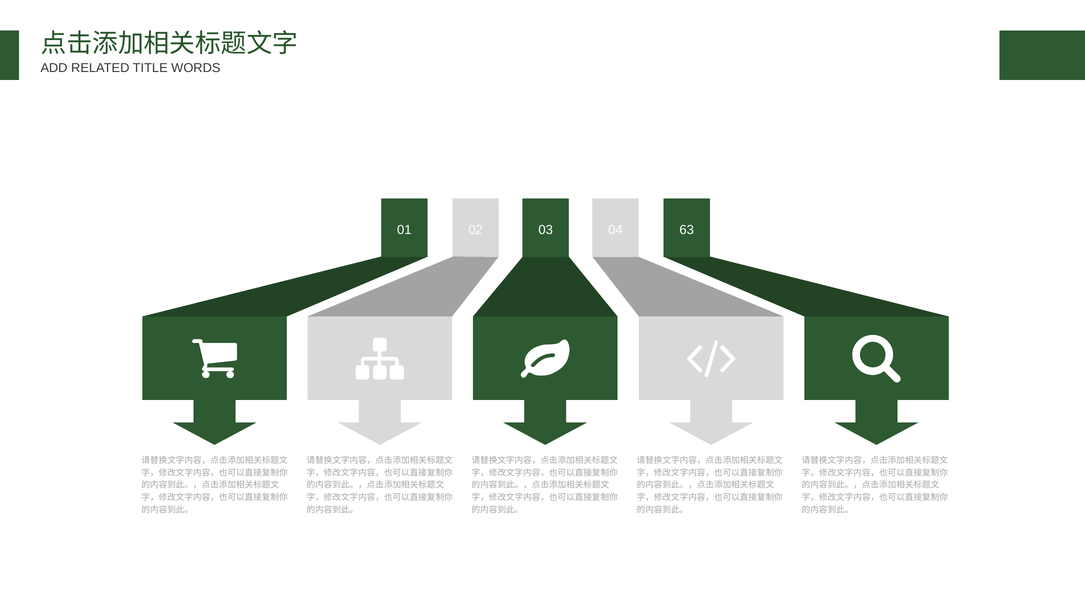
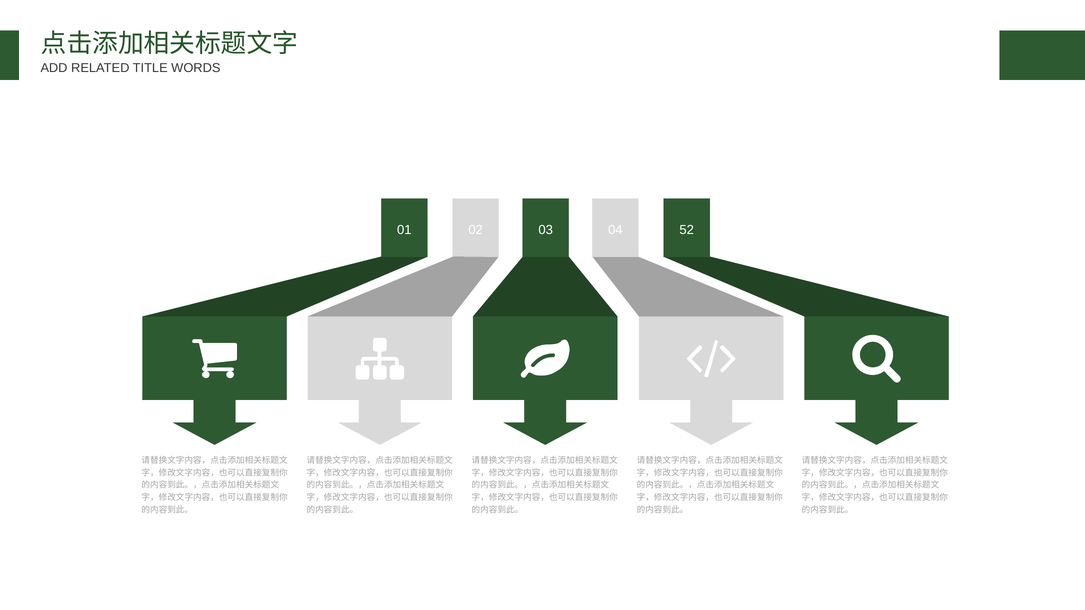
63: 63 -> 52 (687, 230)
